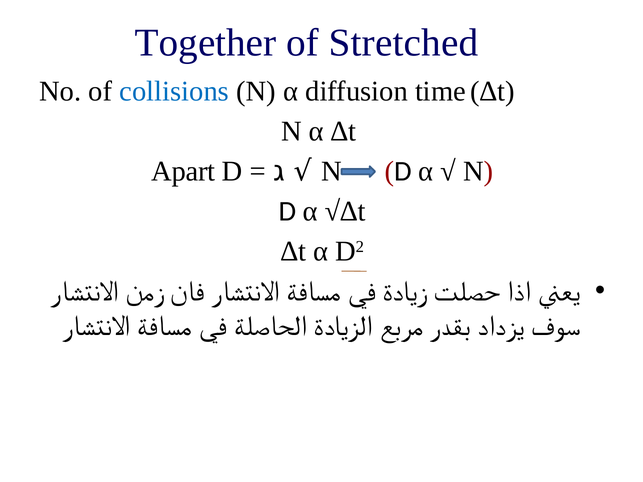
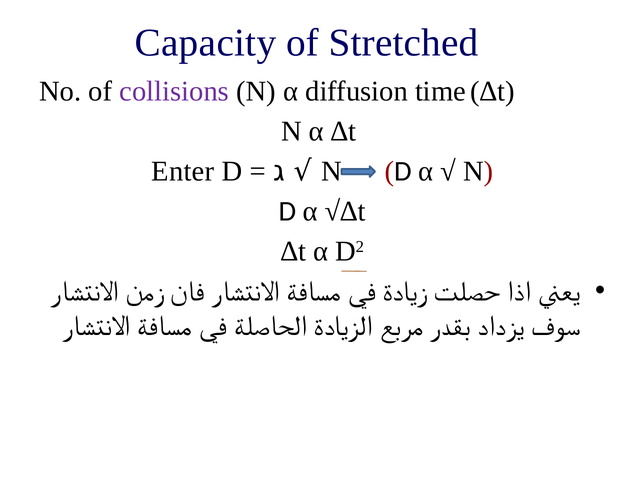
Together: Together -> Capacity (205, 43)
collisions colour: blue -> purple (174, 91)
Apart: Apart -> Enter (183, 171)
